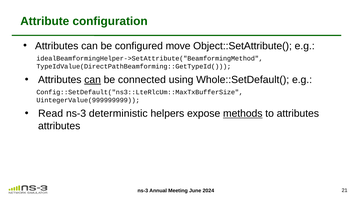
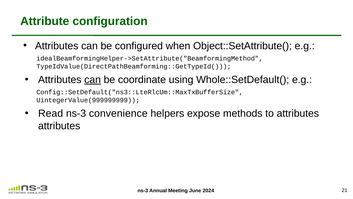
move: move -> when (178, 46)
connected: connected -> coordinate (142, 80)
deterministic: deterministic -> convenience (118, 113)
methods underline: present -> none (243, 113)
